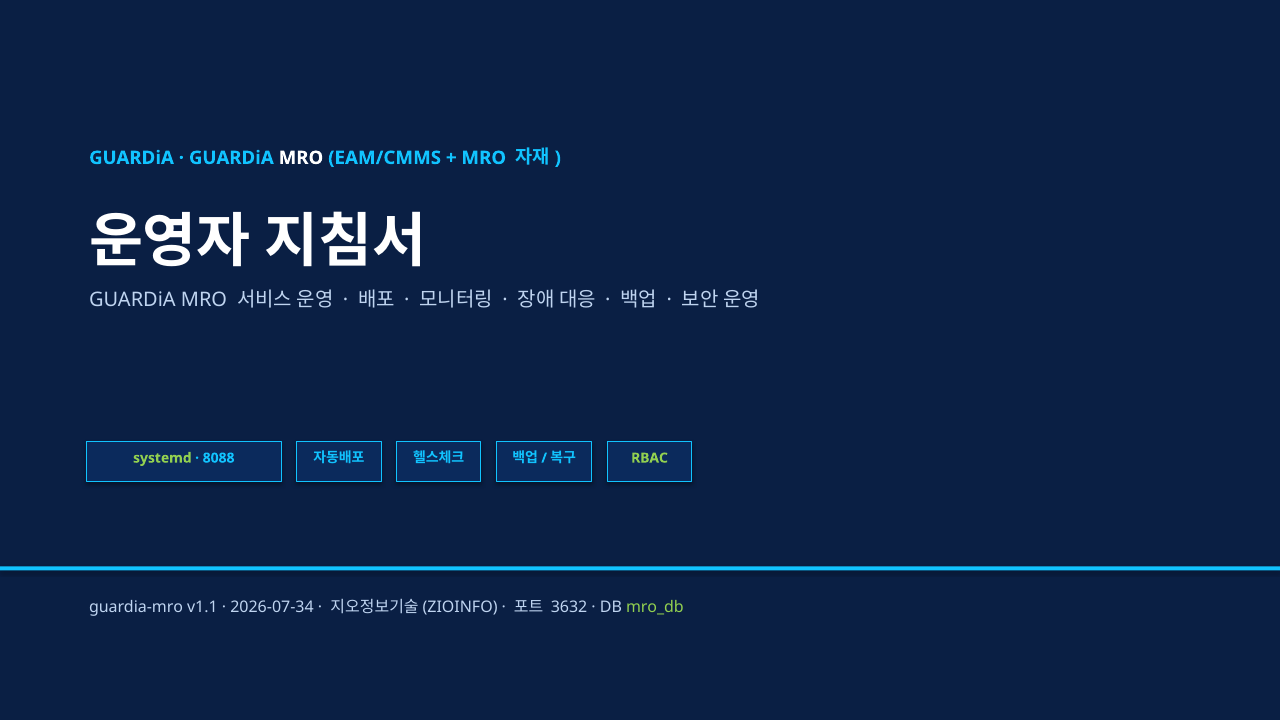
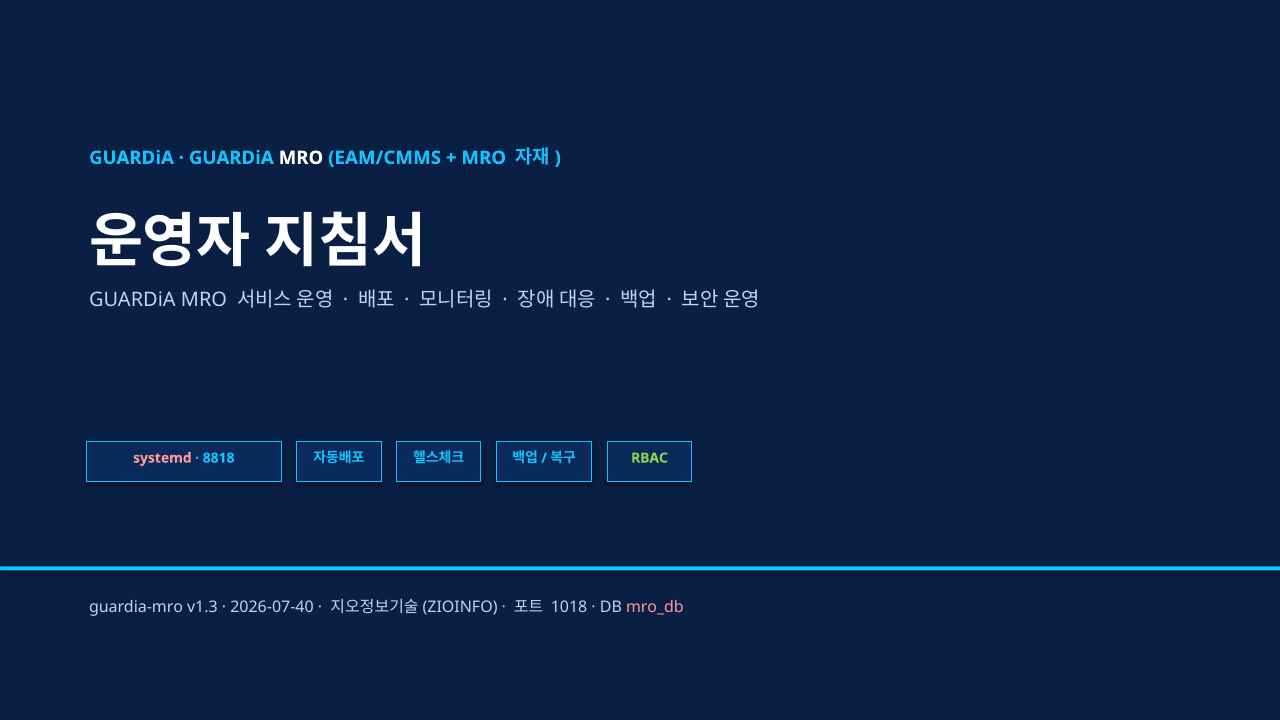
systemd colour: light green -> pink (162, 458)
8088: 8088 -> 8818 (219, 458)
v1.1: v1.1 -> v1.3 (202, 607)
2026-07-34: 2026-07-34 -> 2026-07-40 (272, 607)
3632: 3632 -> 1018 (569, 607)
mro_db colour: light green -> pink (655, 607)
